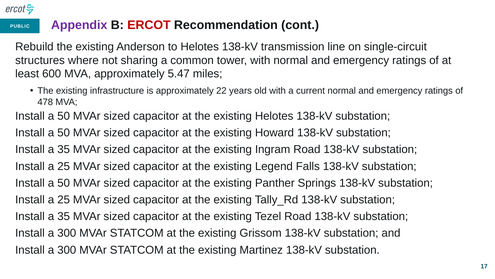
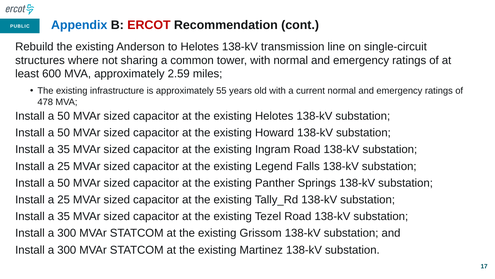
Appendix colour: purple -> blue (79, 25)
5.47: 5.47 -> 2.59 (179, 74)
22: 22 -> 55 (221, 91)
